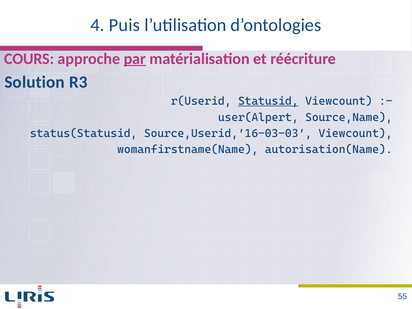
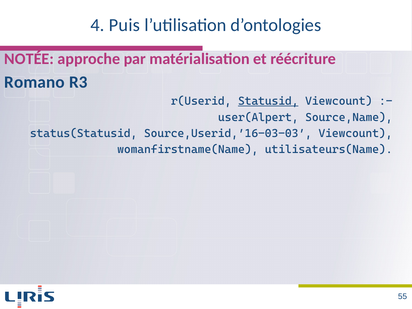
COURS: COURS -> NOTÉE (29, 59)
par underline: present -> none (135, 59)
Solution: Solution -> Romano (35, 82)
autorisation(Name: autorisation(Name -> utilisateurs(Name (329, 149)
